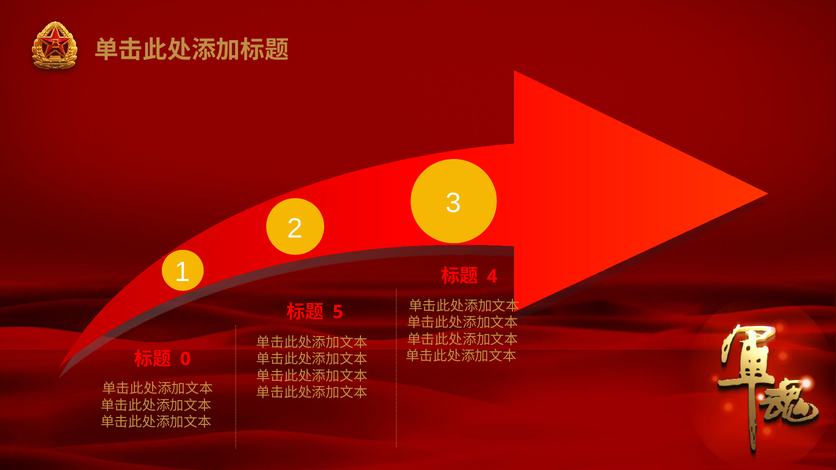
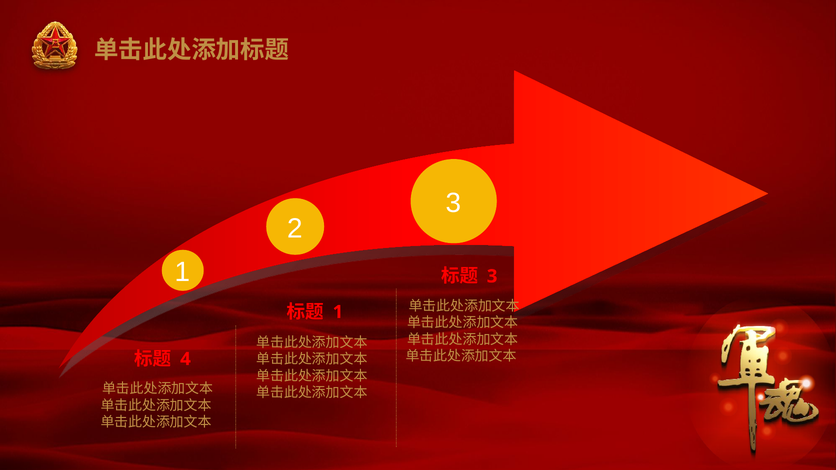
4: 4 -> 3 (492, 276)
5: 5 -> 1 (338, 312)
0: 0 -> 4 (185, 359)
